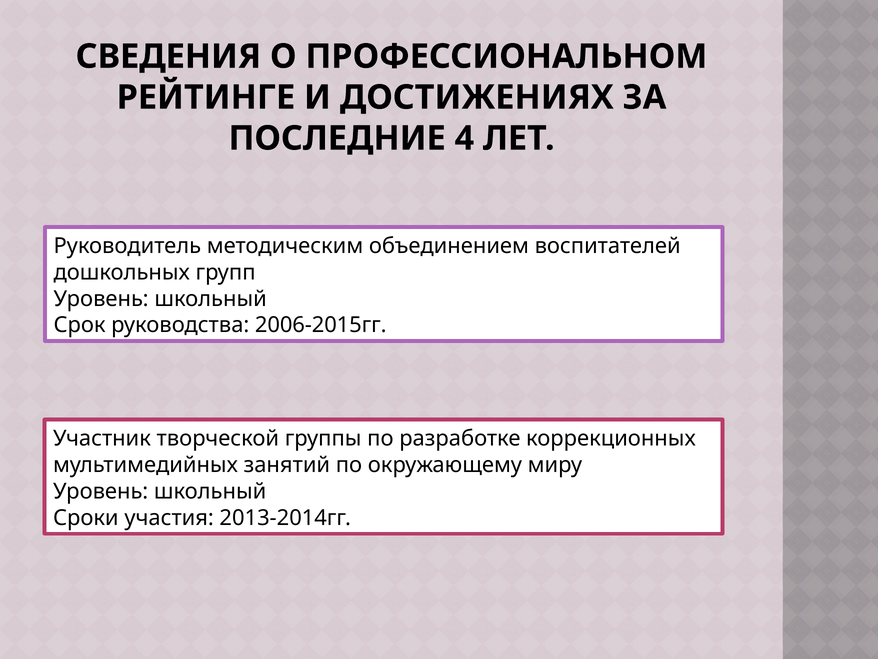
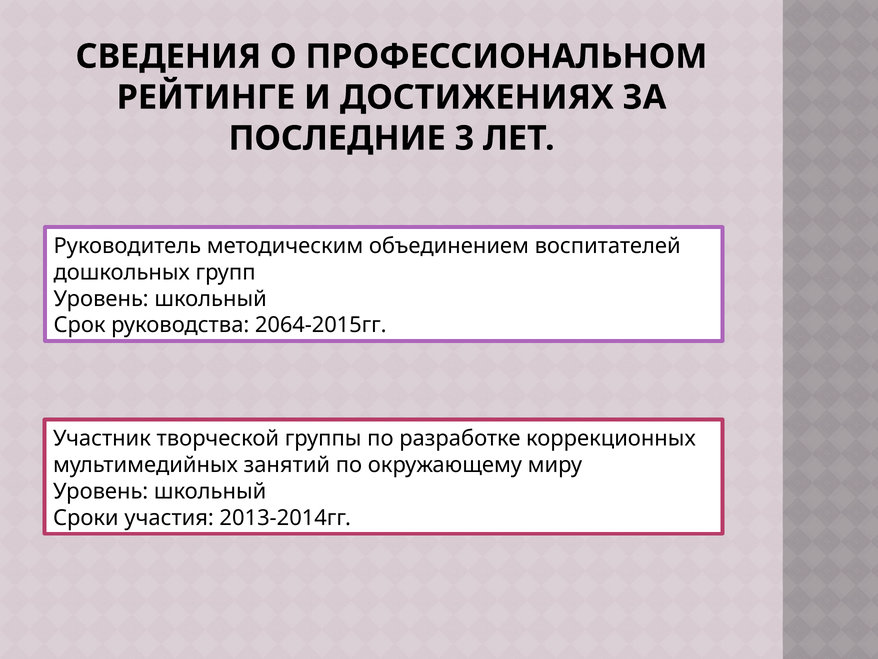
4: 4 -> 3 (464, 138)
2006-2015гг: 2006-2015гг -> 2064-2015гг (321, 325)
